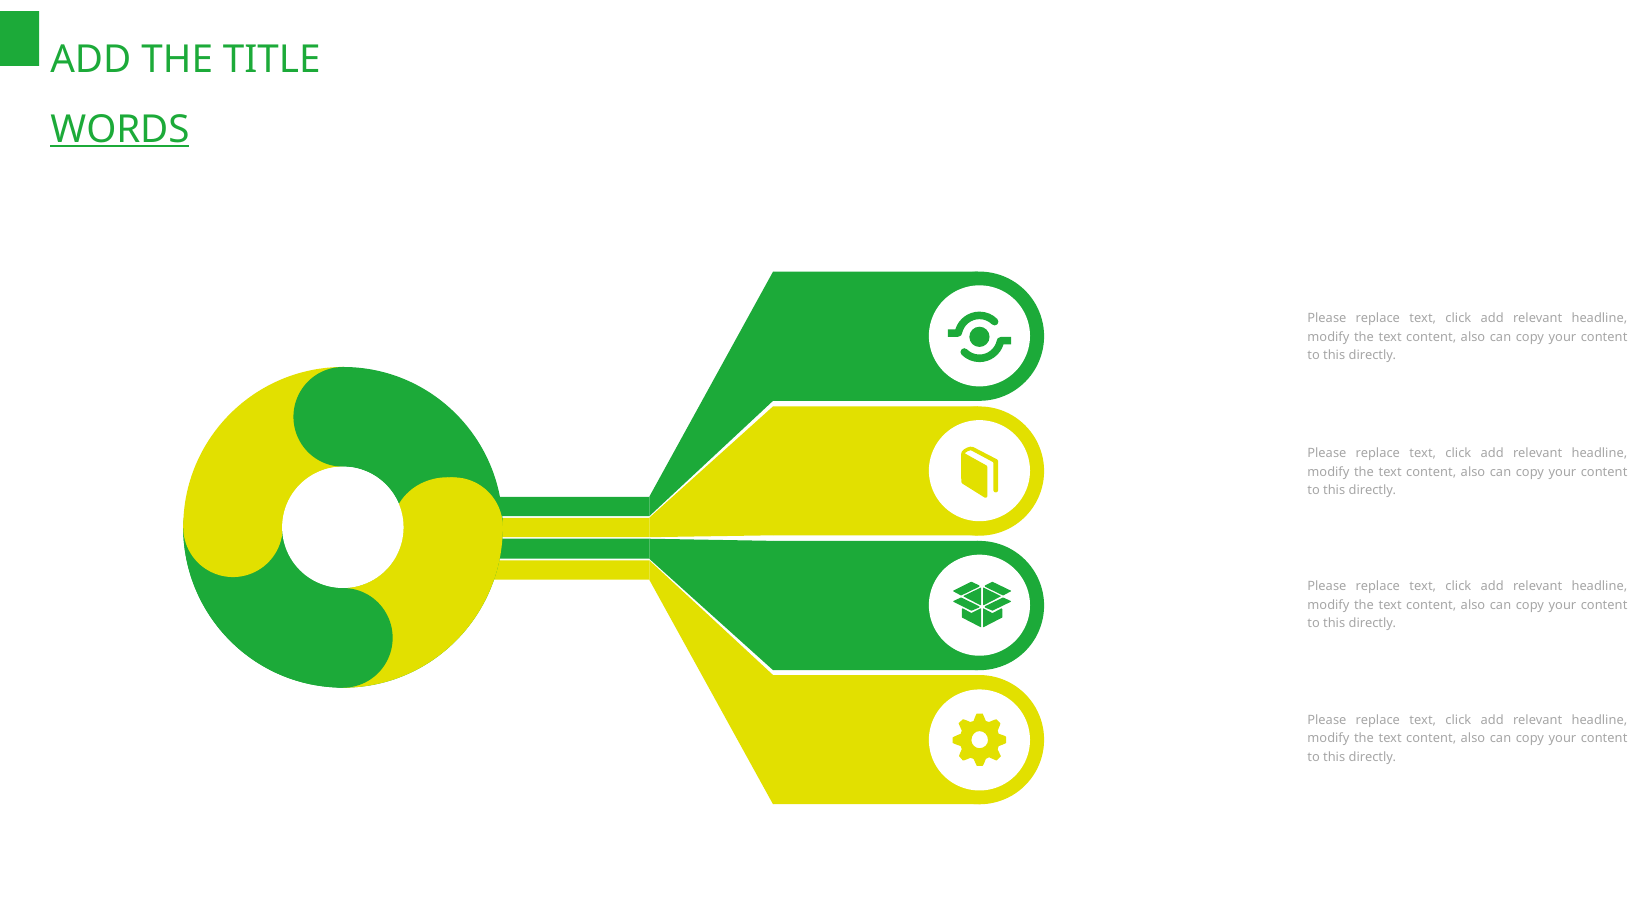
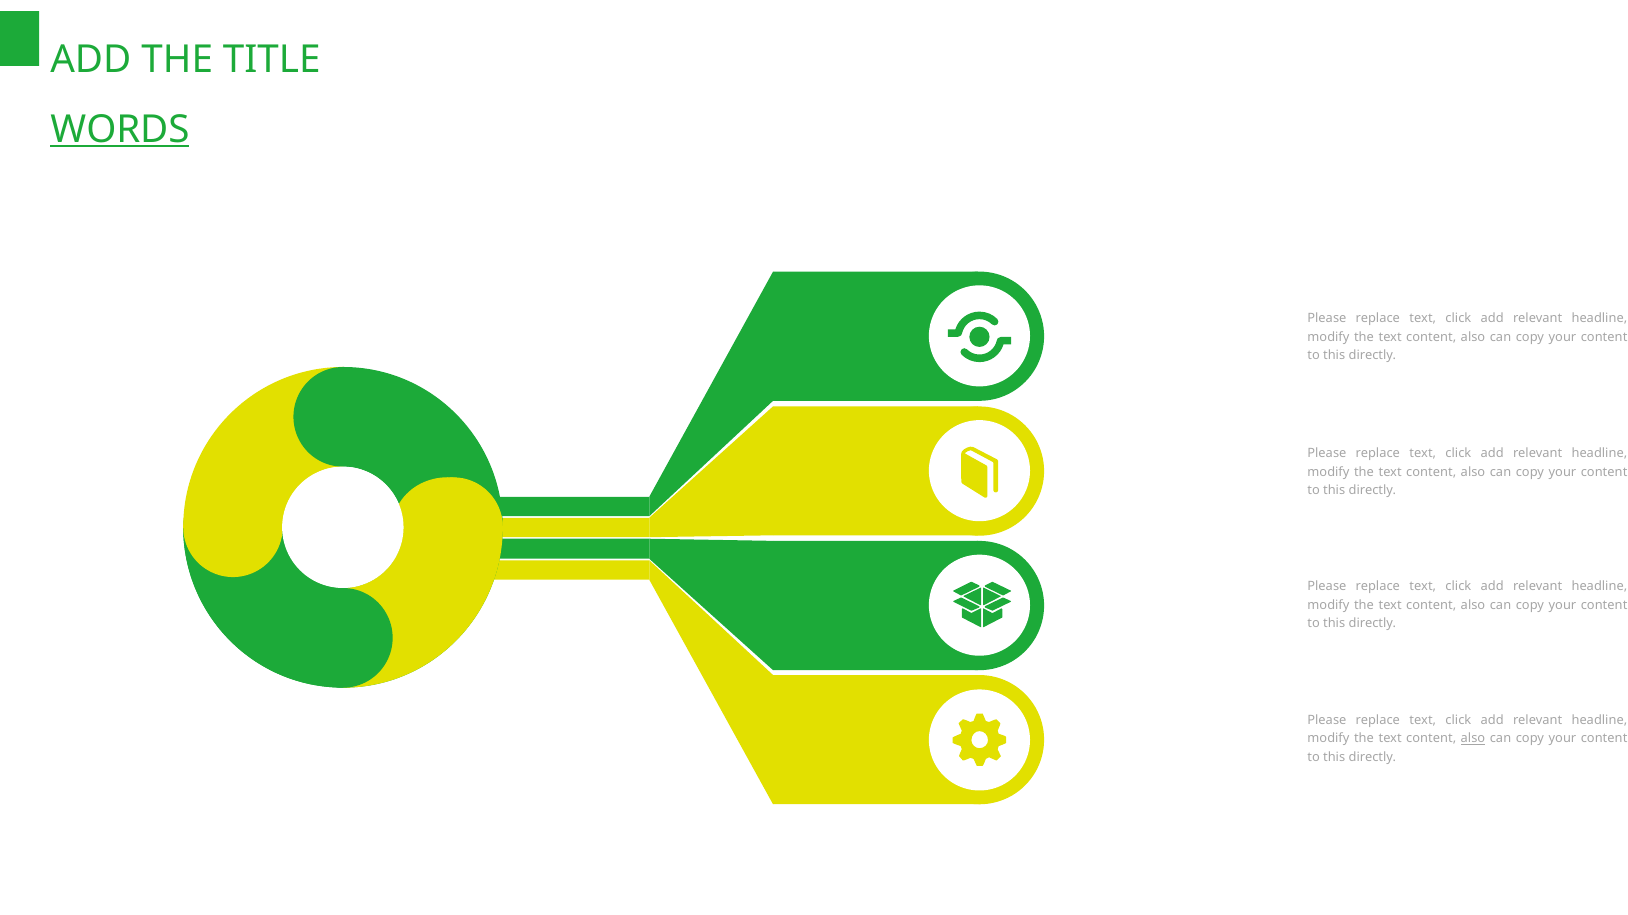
also underline: none -> present (1473, 739)
